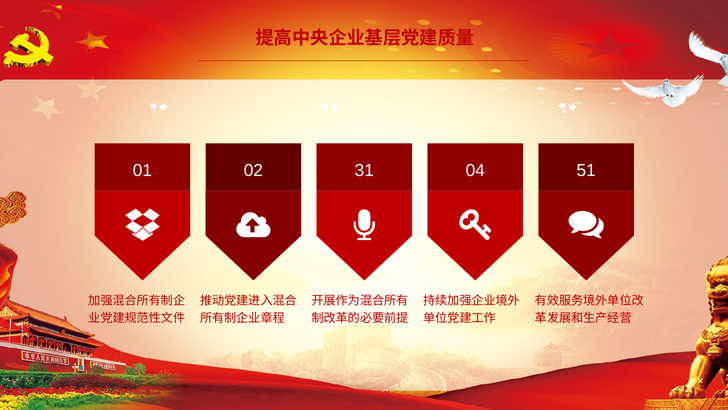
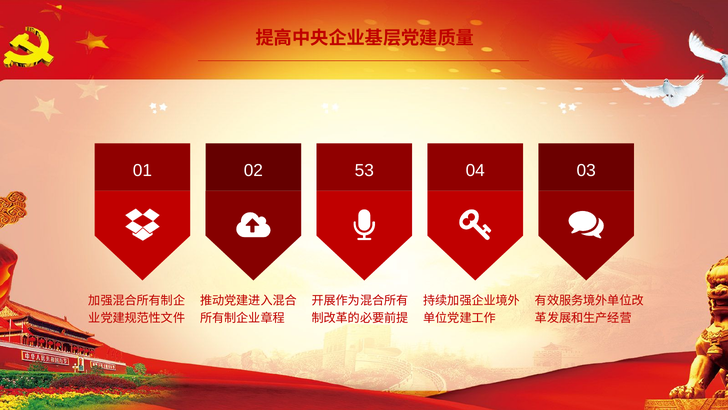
31: 31 -> 53 (364, 170)
51: 51 -> 03 (586, 170)
